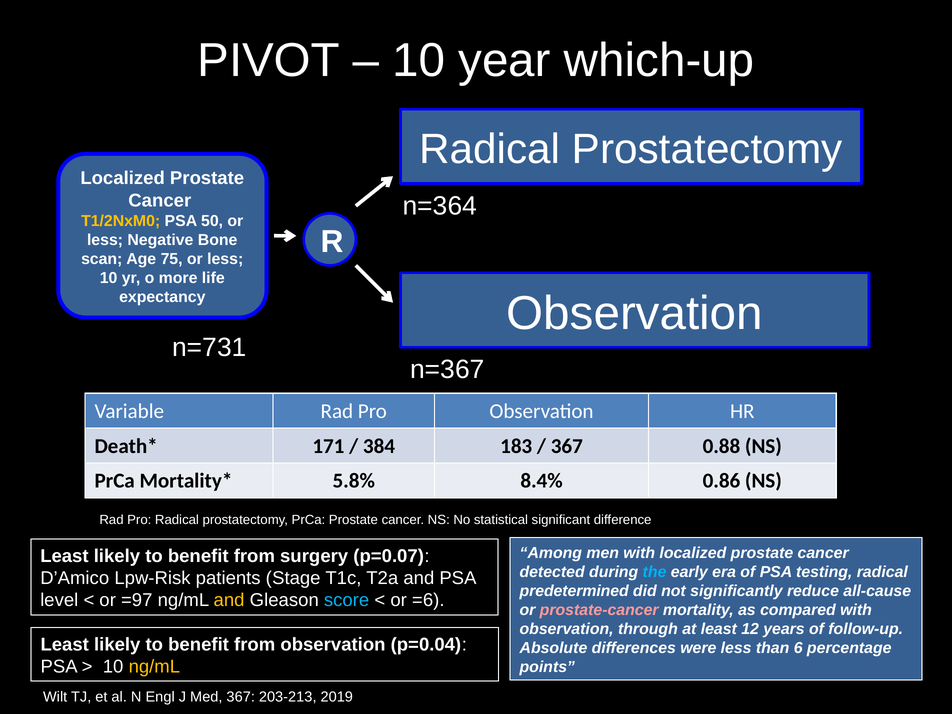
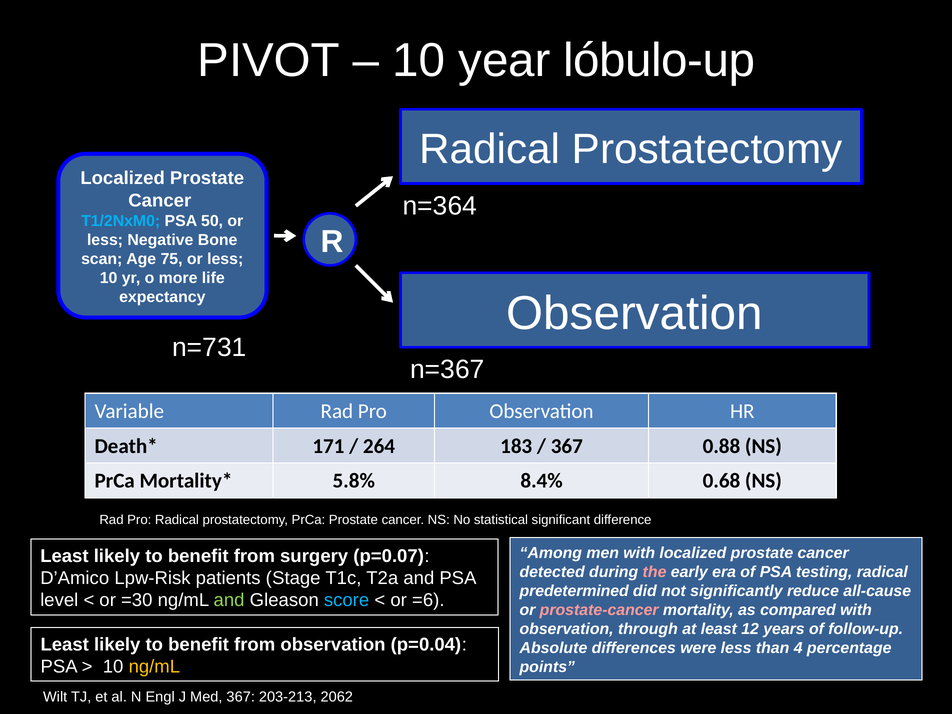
which-up: which-up -> lóbulo-up (659, 61)
T1/2NxM0 colour: yellow -> light blue (121, 221)
384: 384 -> 264 (379, 446)
0.86: 0.86 -> 0.68 (721, 481)
the colour: light blue -> pink (655, 572)
=97: =97 -> =30 (137, 600)
and colour: yellow -> light green (229, 600)
6: 6 -> 4 (798, 648)
2019: 2019 -> 2062 (337, 697)
